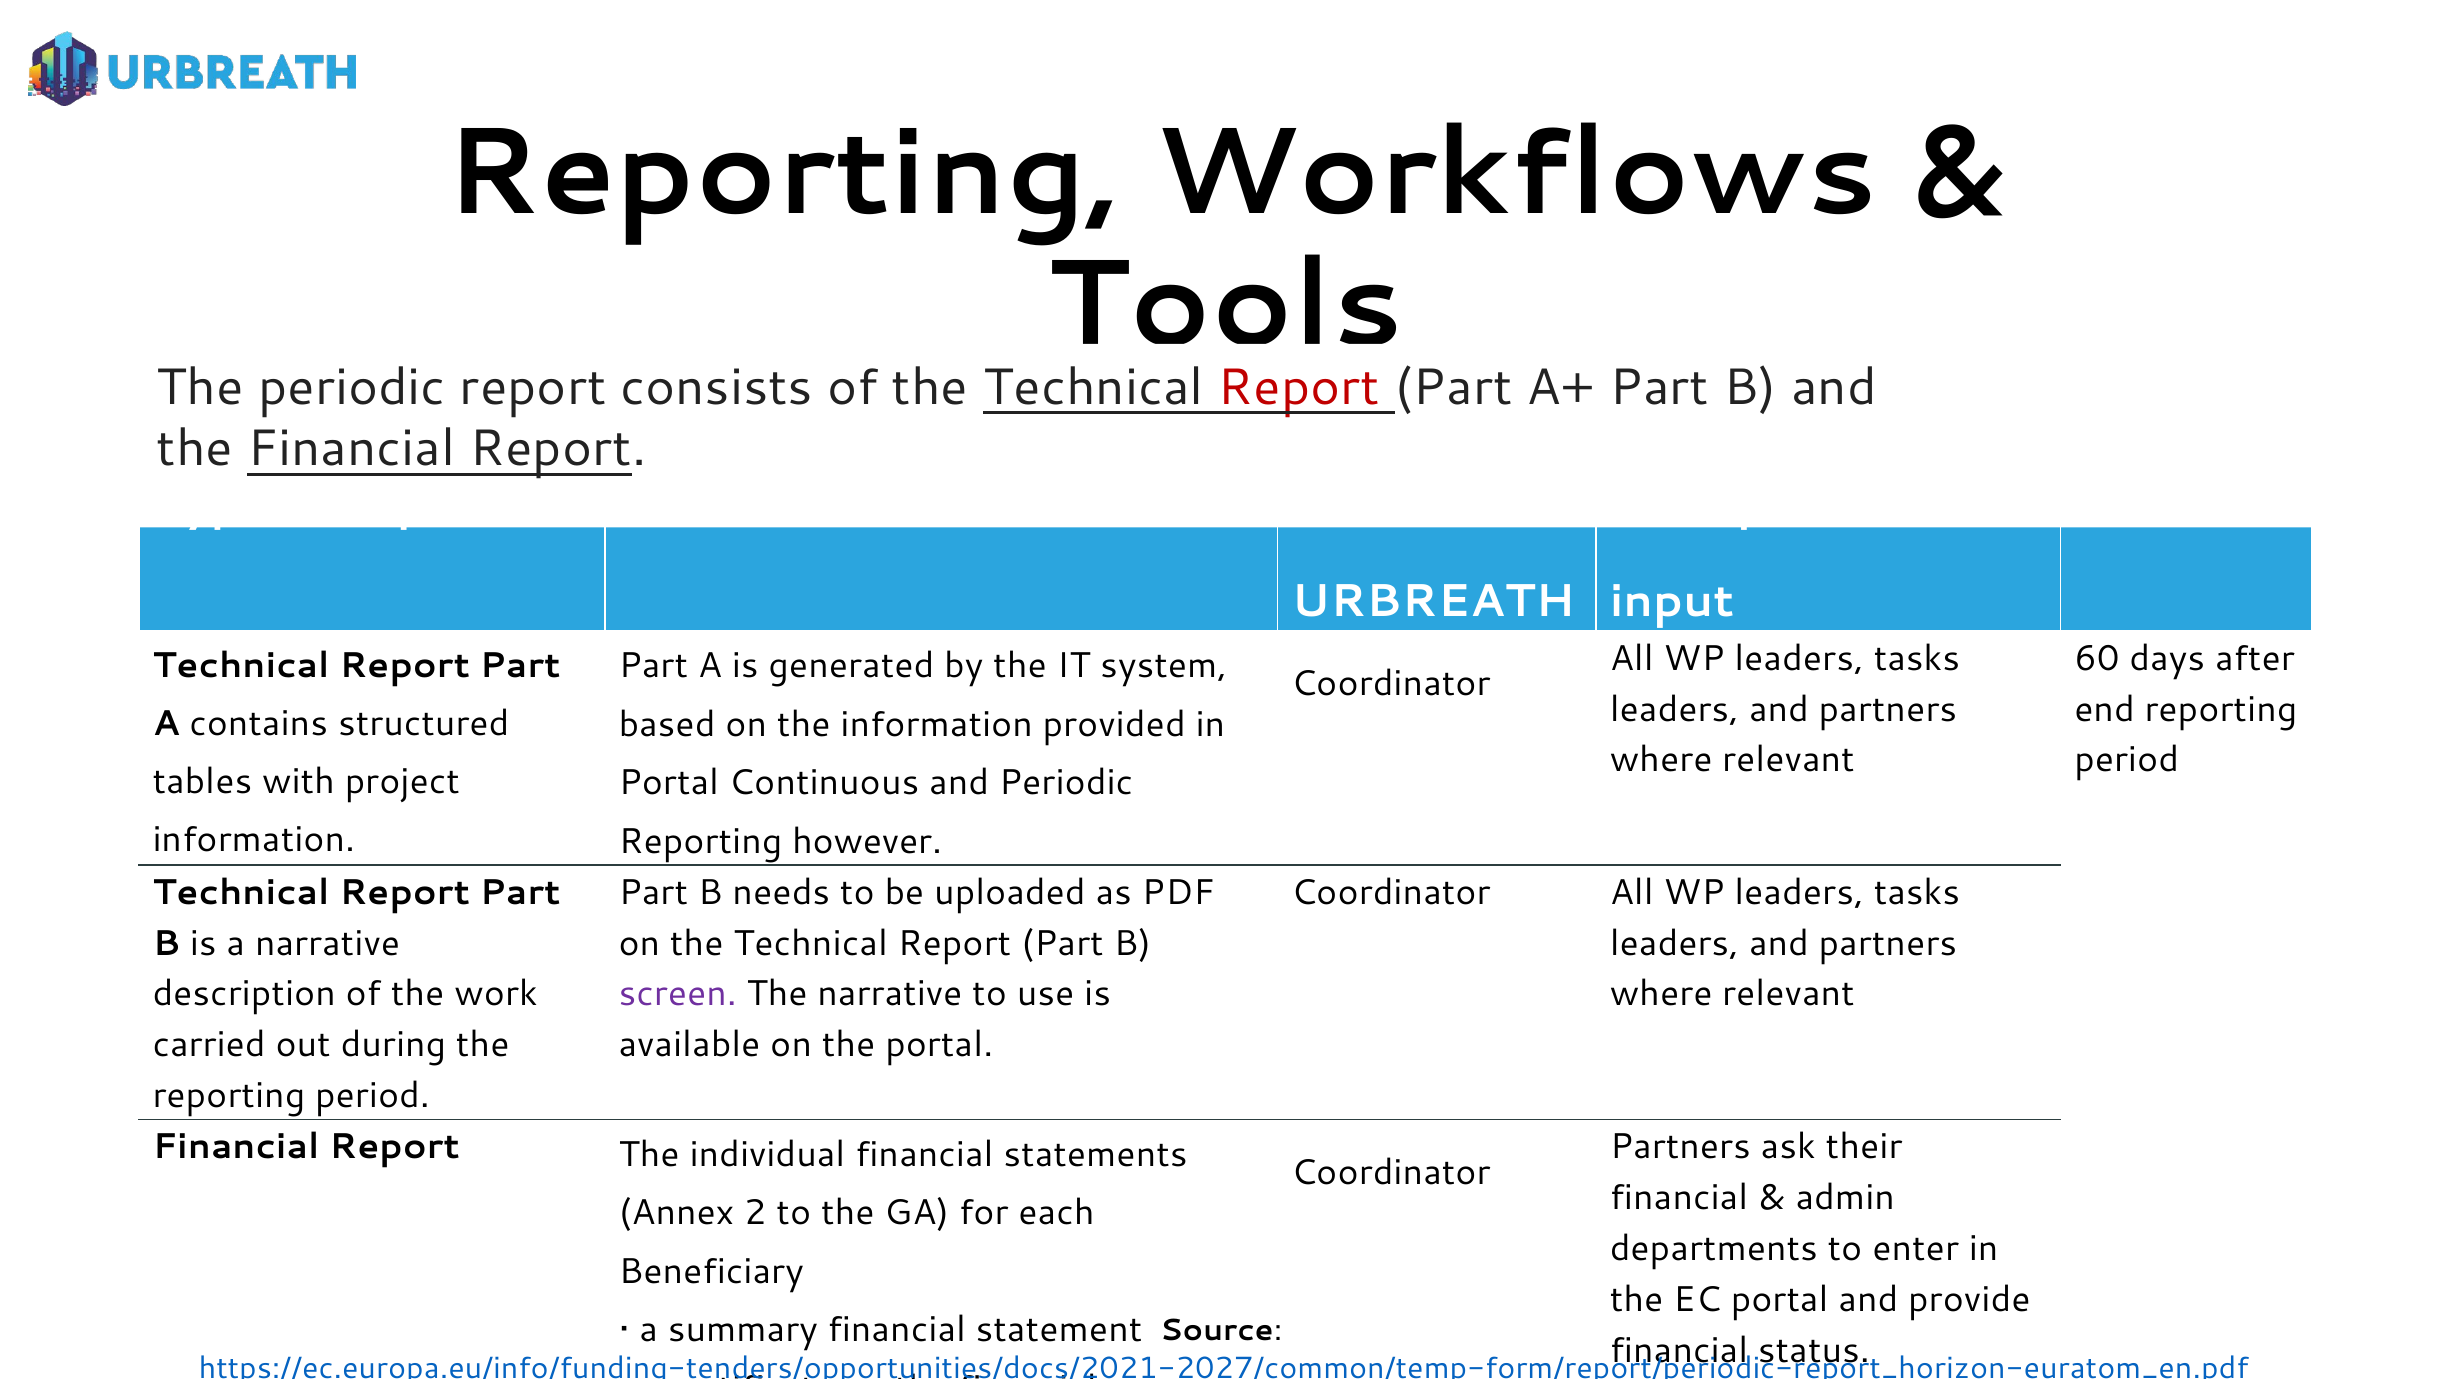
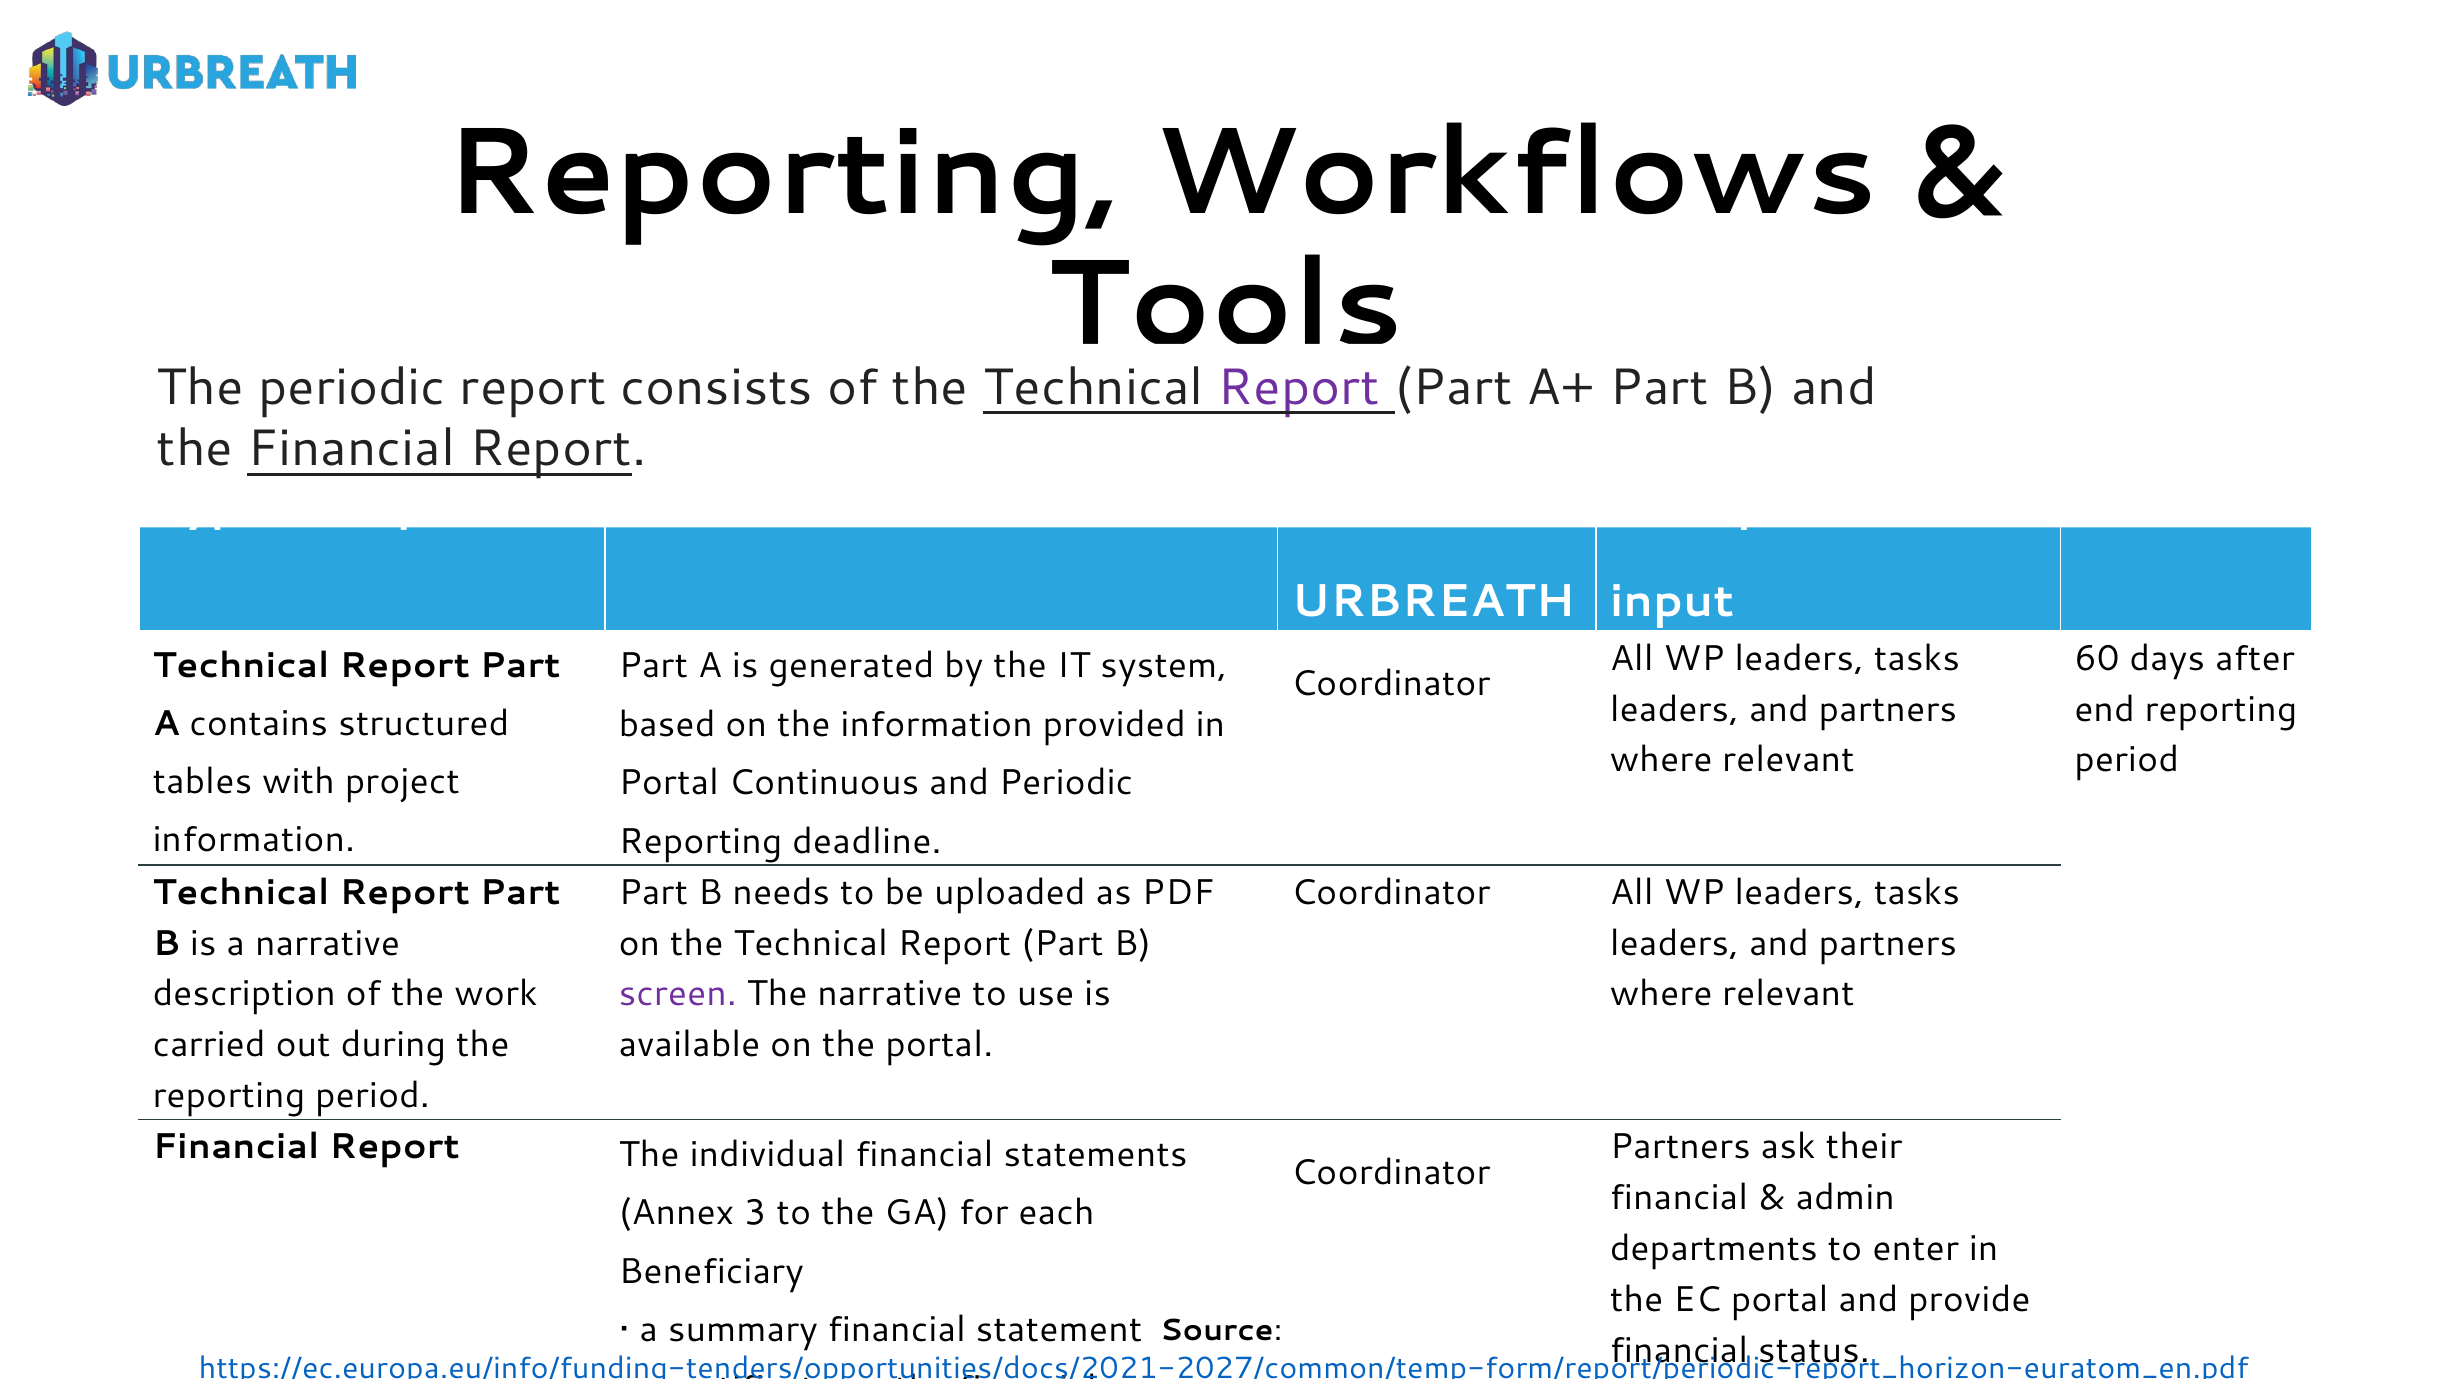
Report colour: red -> purple (1299, 387)
however: however -> deadline (867, 841)
2: 2 -> 3 (755, 1213)
